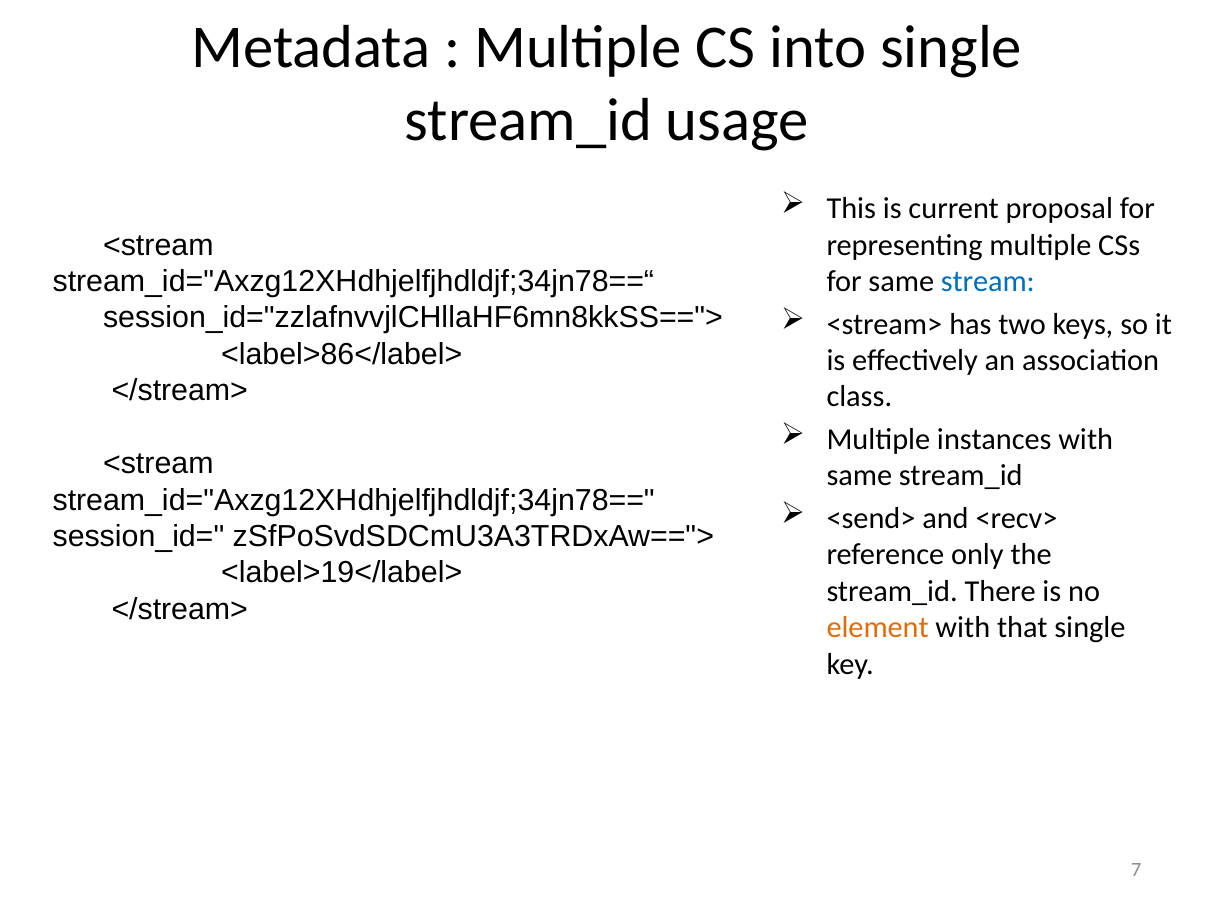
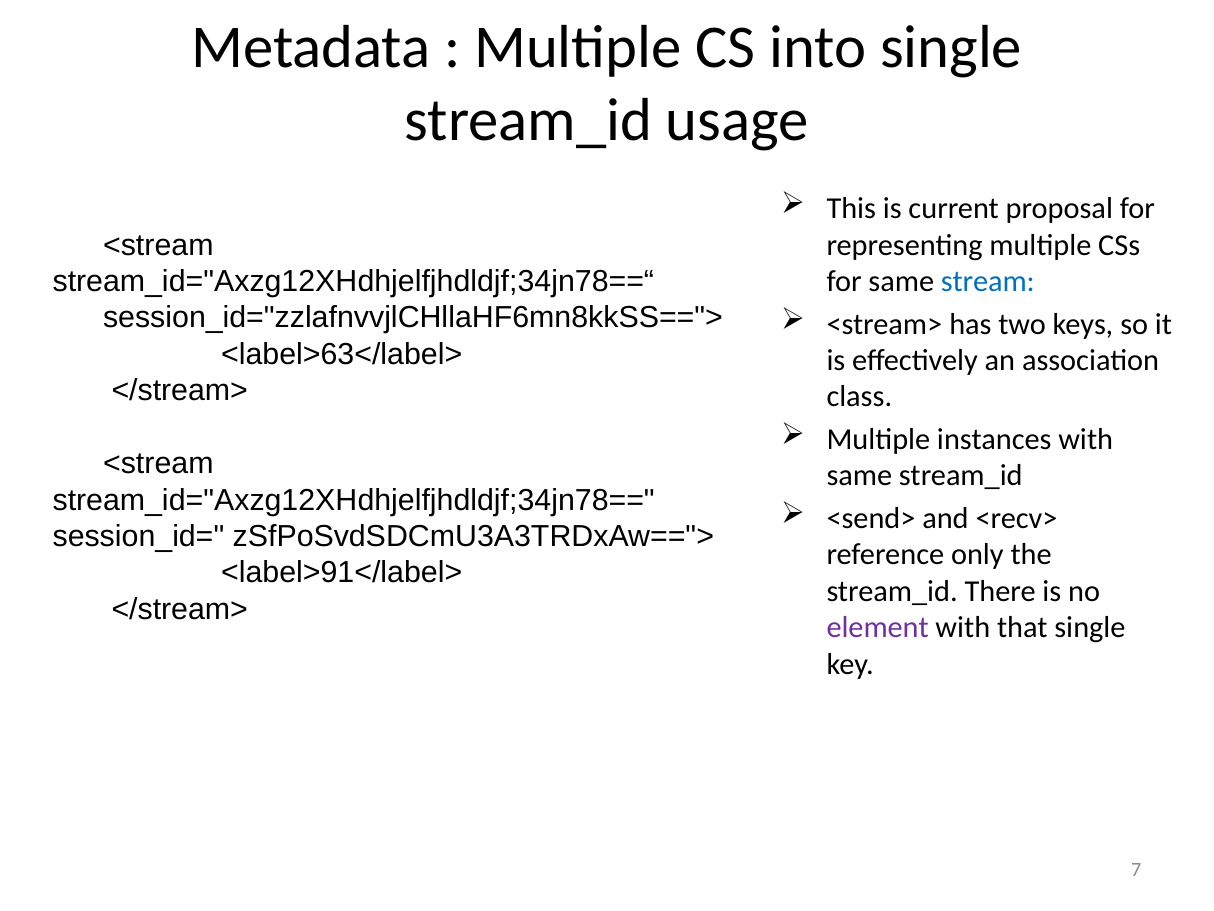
<label>86</label>: <label>86</label> -> <label>63</label> (342, 354)
<label>19</label>: <label>19</label> -> <label>91</label> (342, 573)
element colour: orange -> purple (878, 627)
